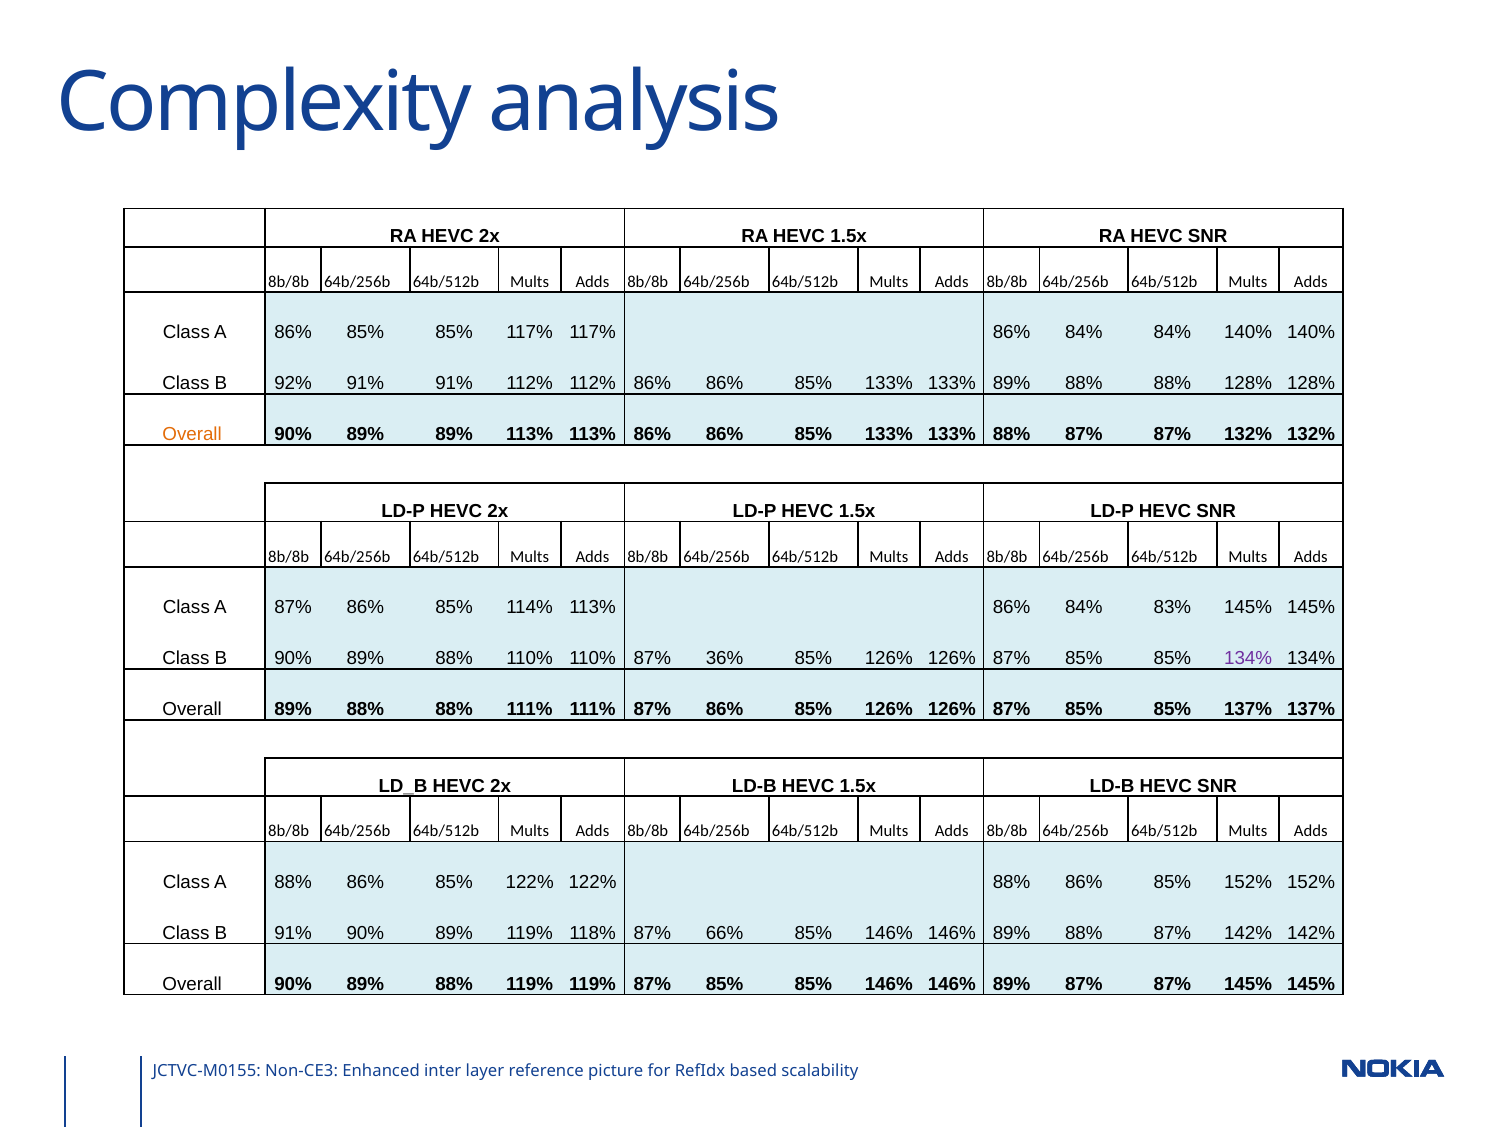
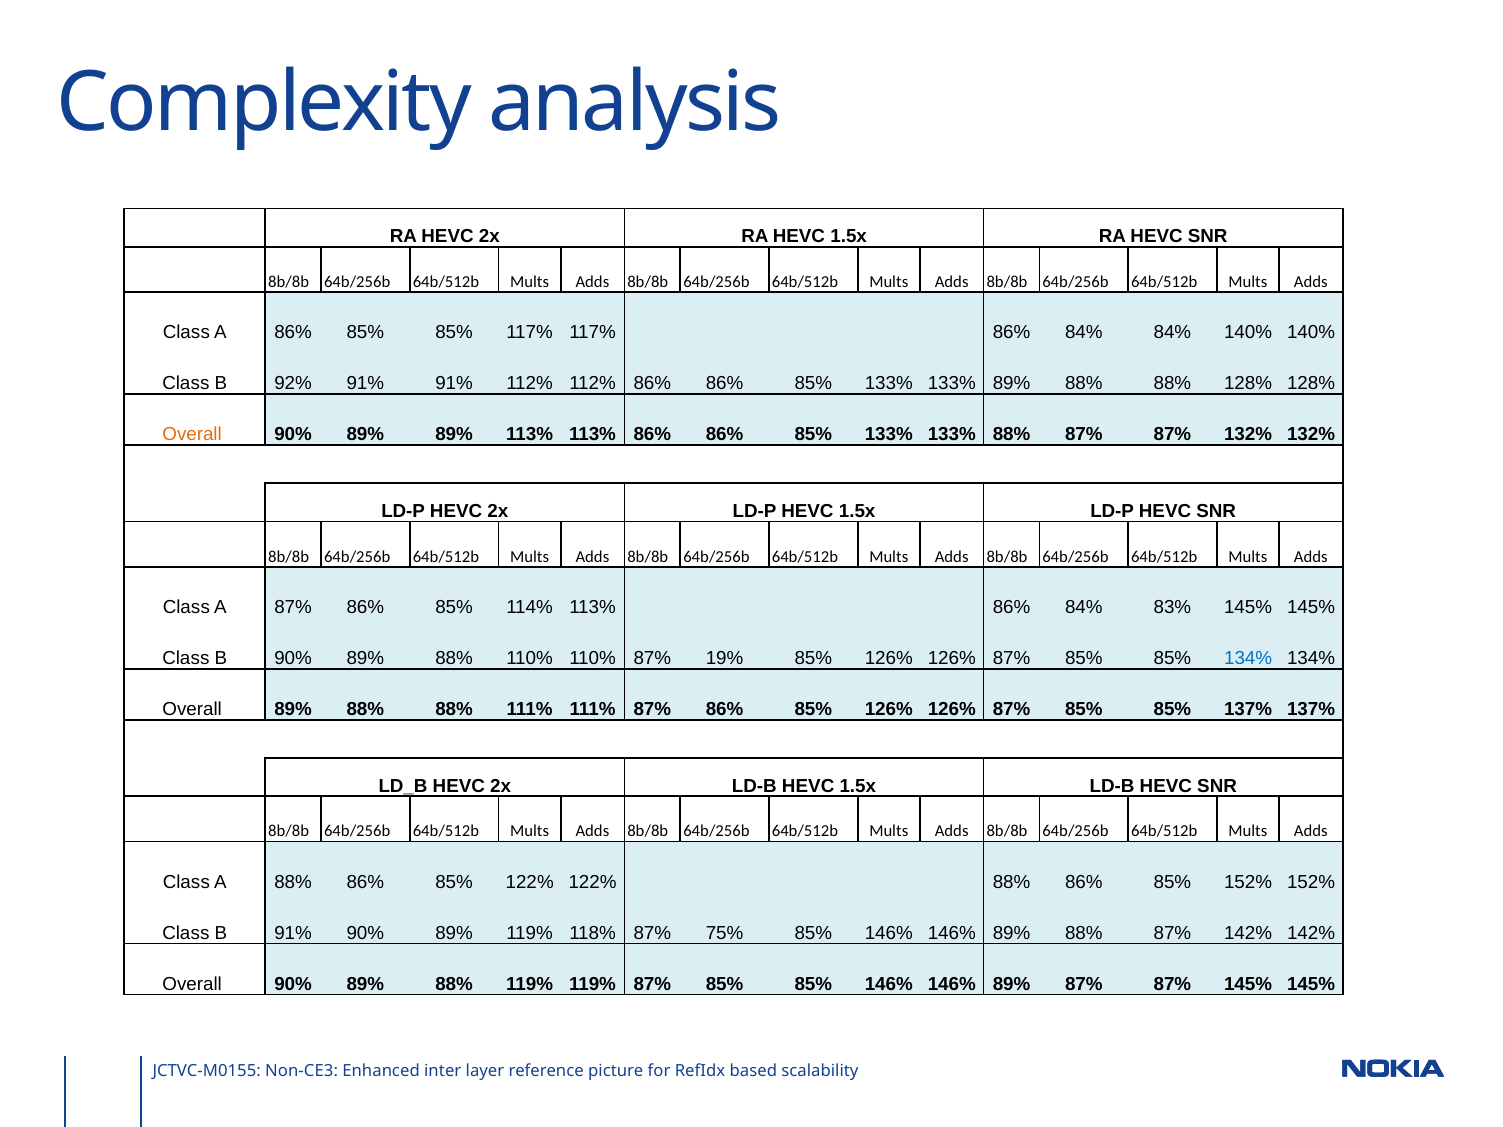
36%: 36% -> 19% (725, 659)
134% colour: purple -> blue (1248, 659)
66%: 66% -> 75% (725, 933)
